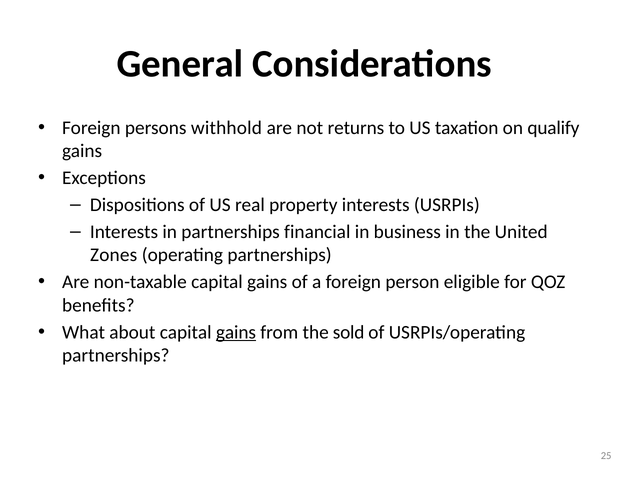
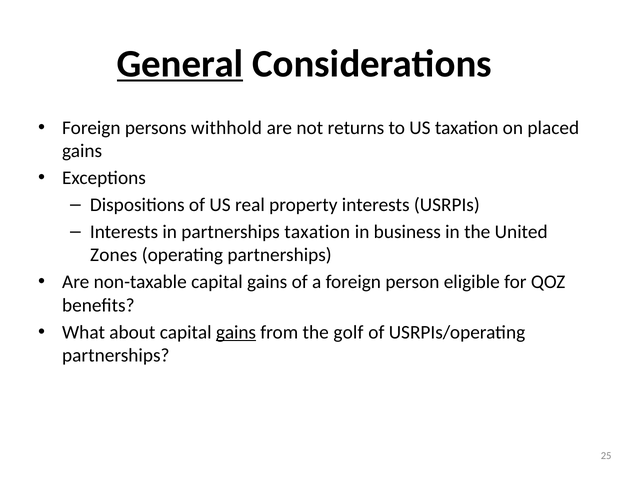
General underline: none -> present (180, 64)
qualify: qualify -> placed (553, 128)
partnerships financial: financial -> taxation (317, 232)
sold: sold -> golf (348, 332)
